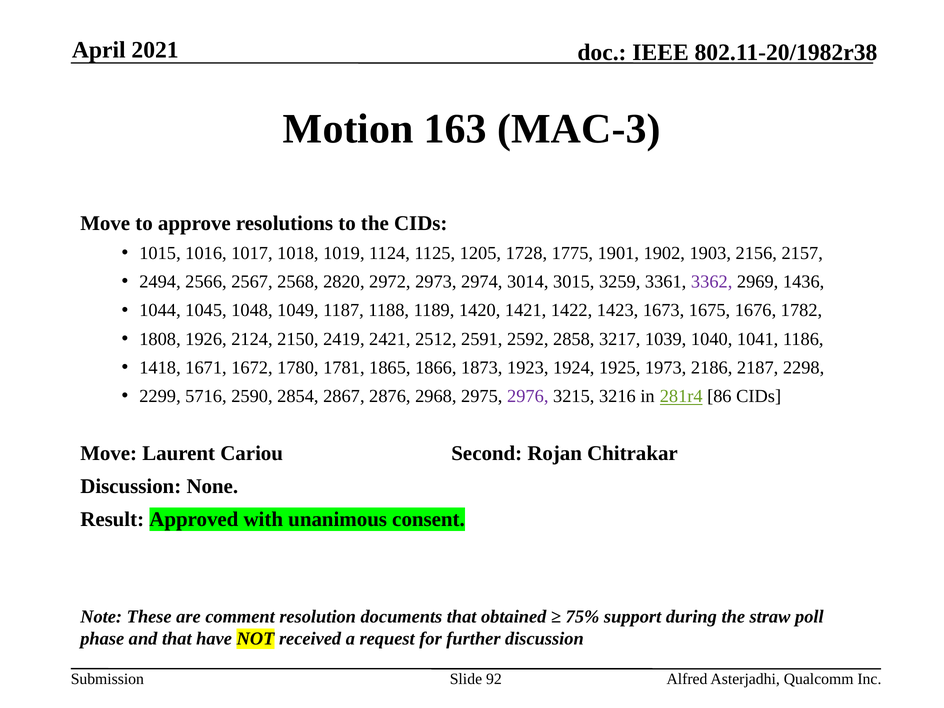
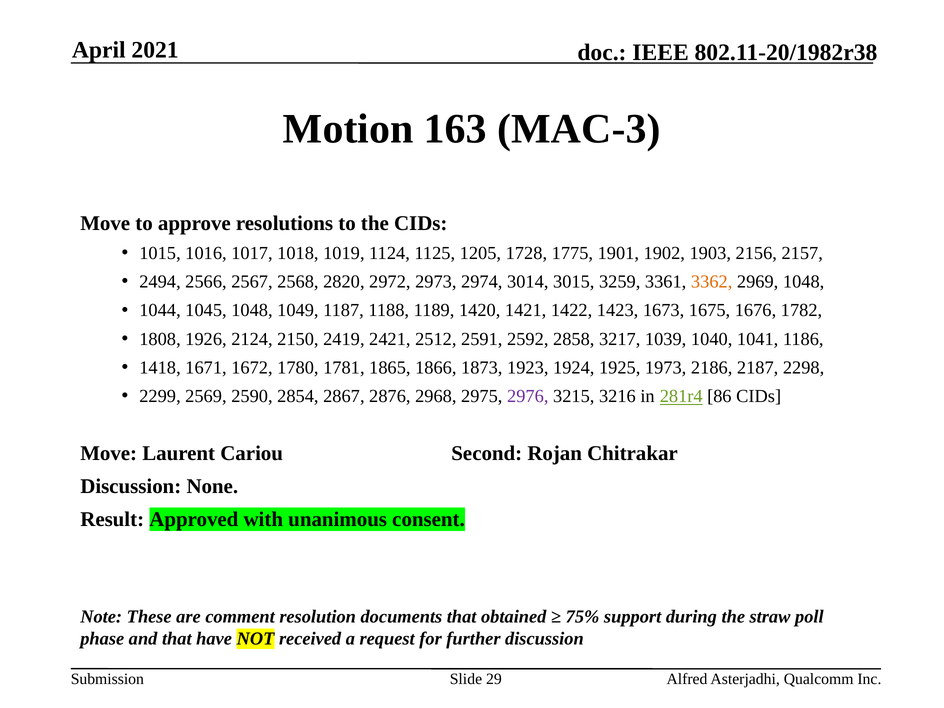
3362 colour: purple -> orange (712, 282)
2969 1436: 1436 -> 1048 (804, 282)
5716: 5716 -> 2569 (206, 396)
92: 92 -> 29 (494, 679)
